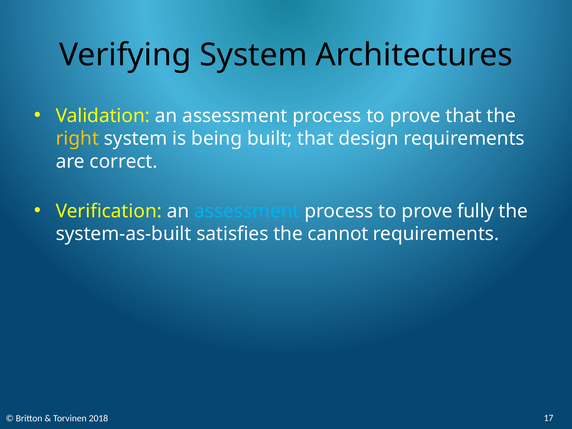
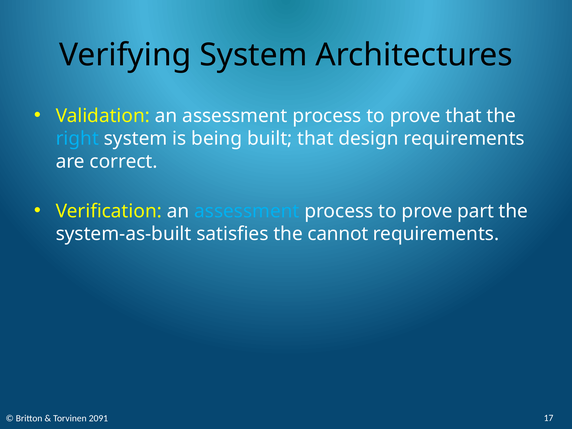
right colour: yellow -> light blue (77, 139)
fully: fully -> part (476, 211)
2018: 2018 -> 2091 (98, 418)
